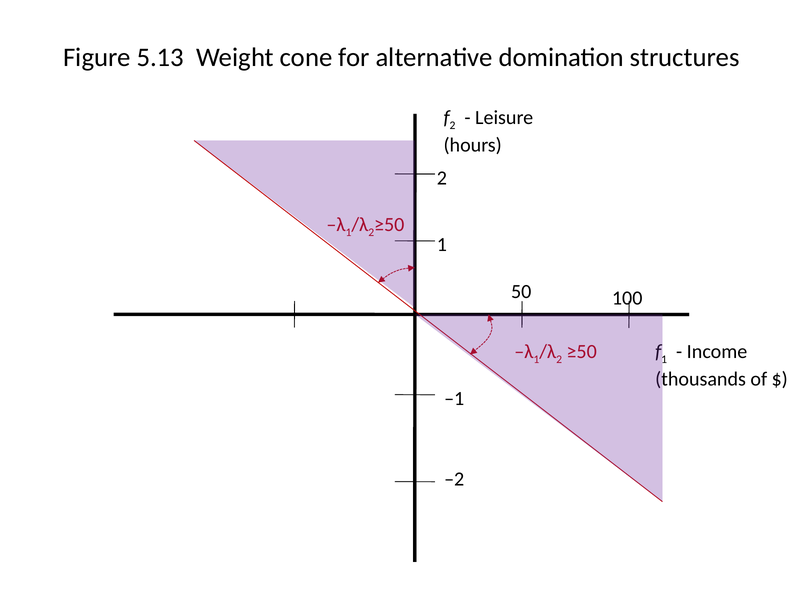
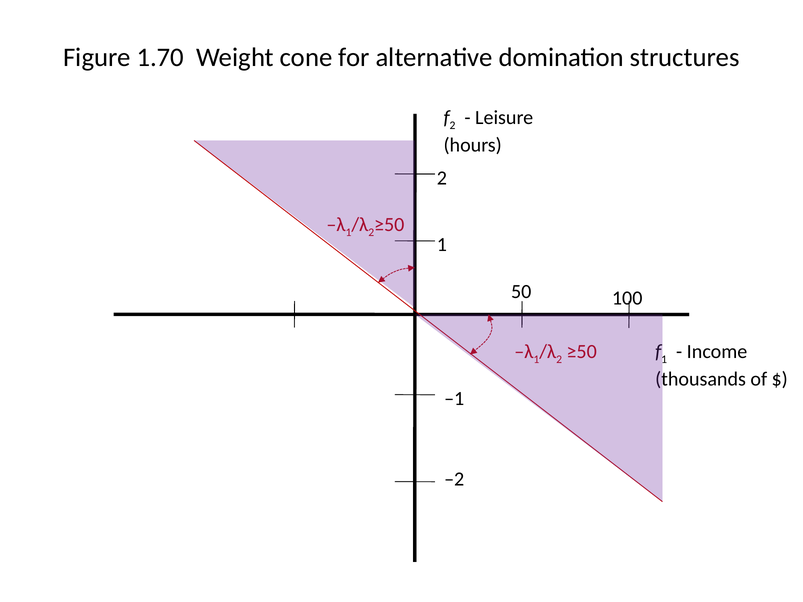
5.13: 5.13 -> 1.70 (160, 57)
